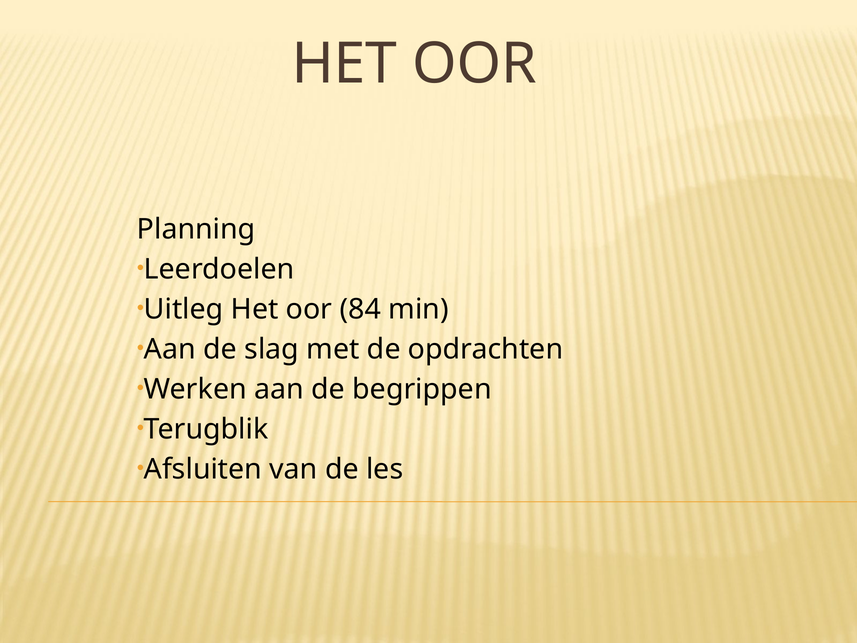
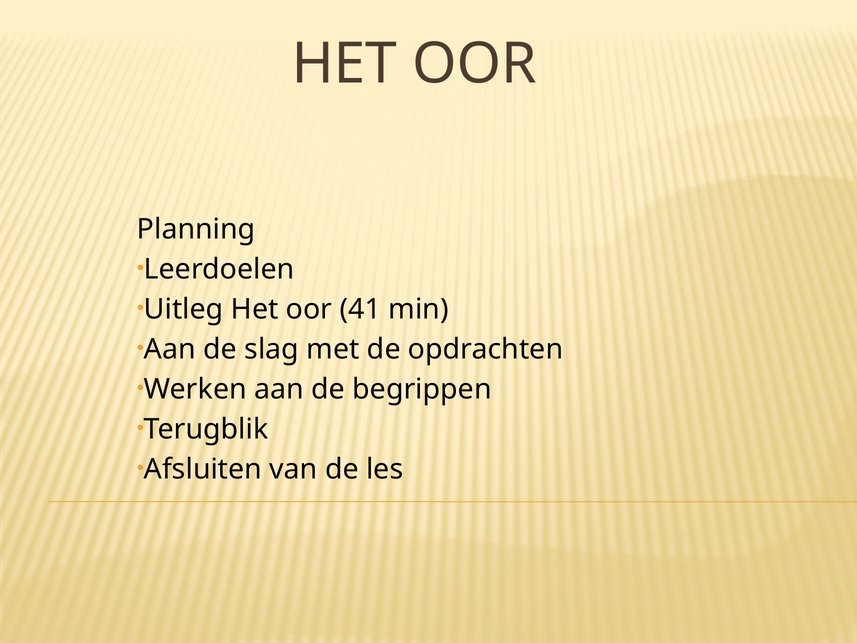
84: 84 -> 41 (360, 309)
